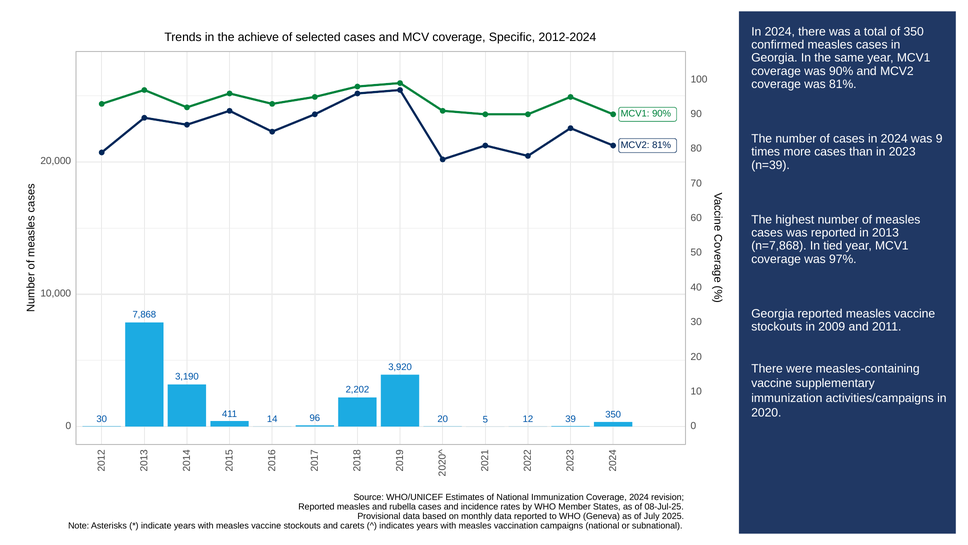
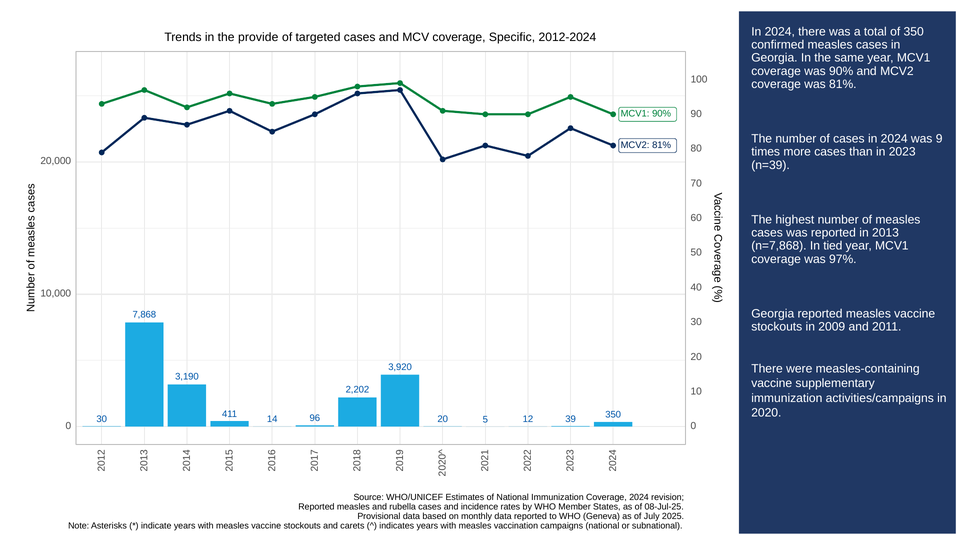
achieve: achieve -> provide (258, 37)
selected: selected -> targeted (318, 37)
